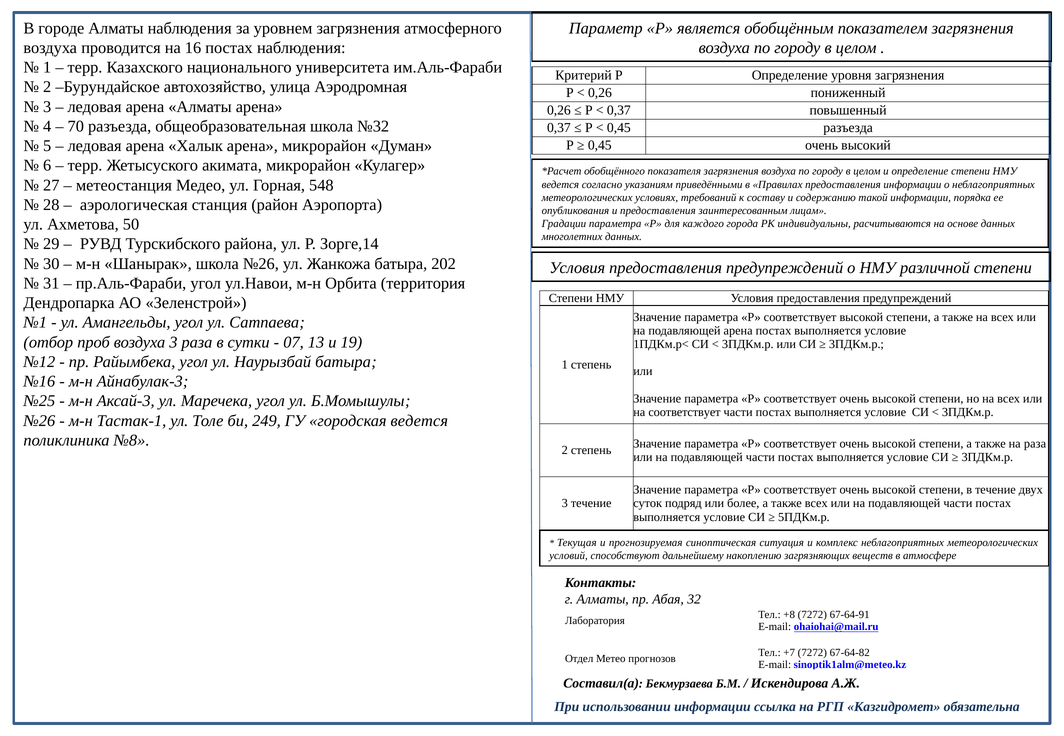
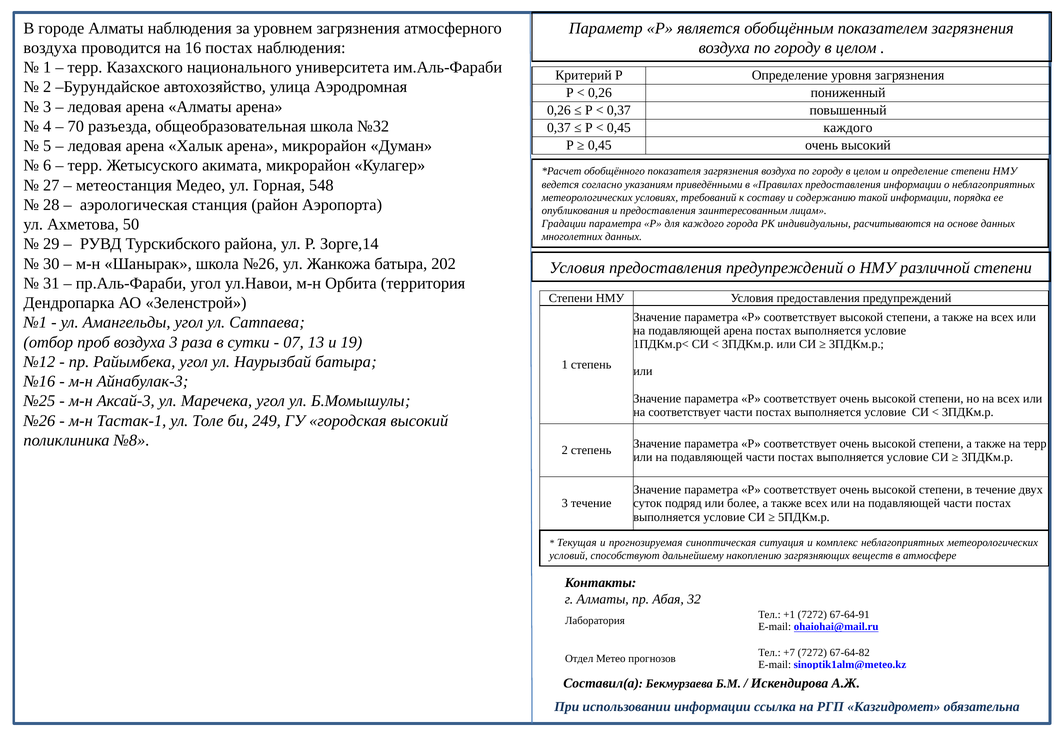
0,45 разъезда: разъезда -> каждого (848, 128)
городская ведется: ведется -> высокий (419, 421)
на раза: раза -> терр (1035, 444)
+8: +8 -> +1 (789, 615)
